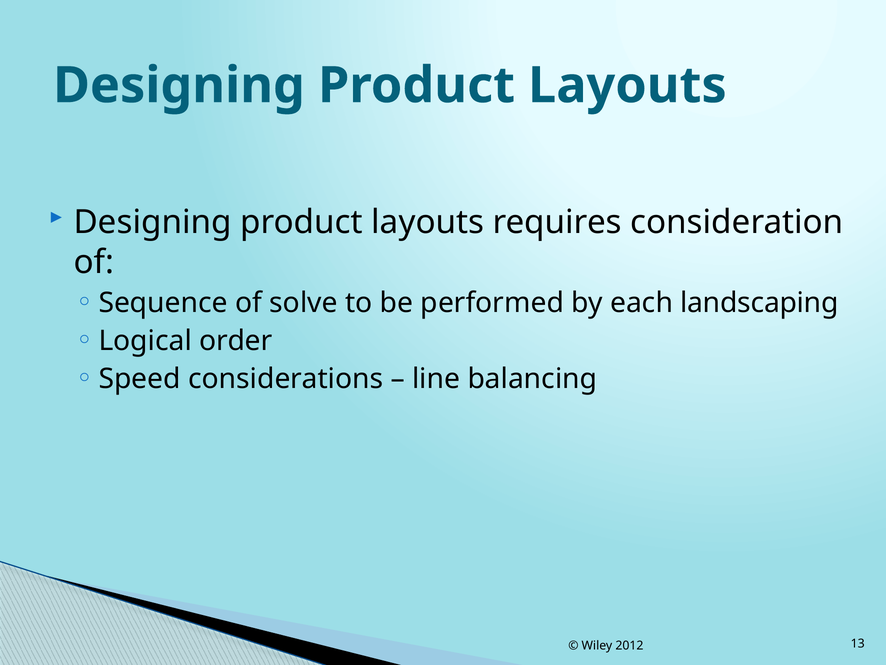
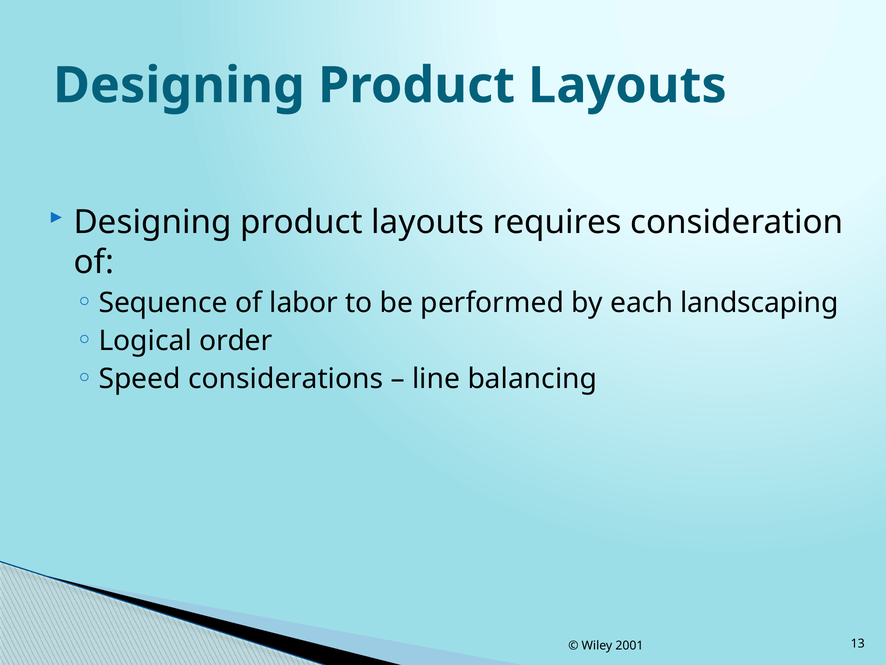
solve: solve -> labor (304, 303)
2012: 2012 -> 2001 (629, 645)
